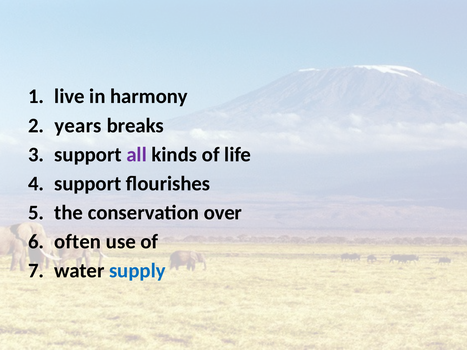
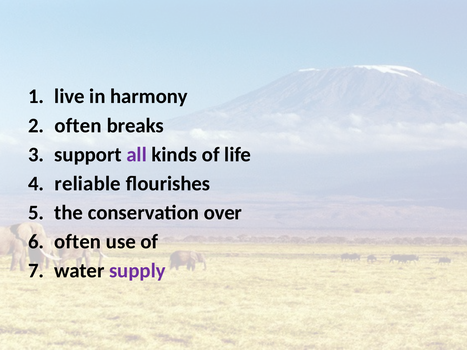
years: years -> often (78, 126)
support: support -> reliable (88, 184)
supply colour: blue -> purple (137, 271)
